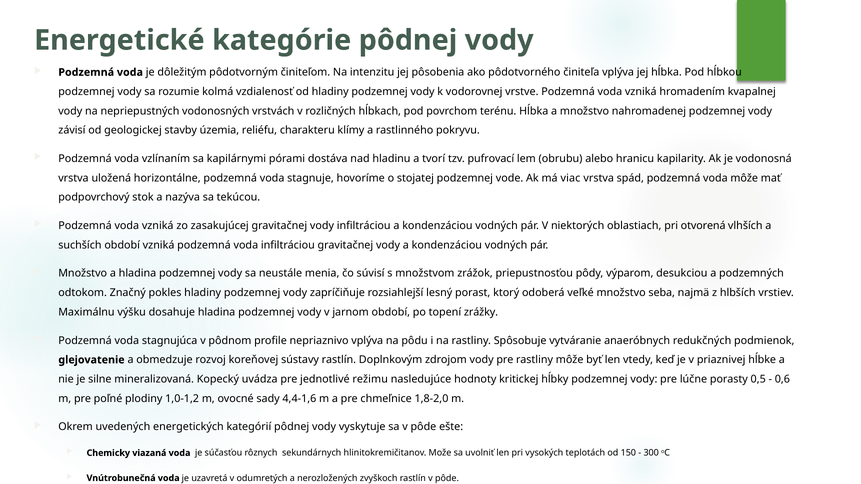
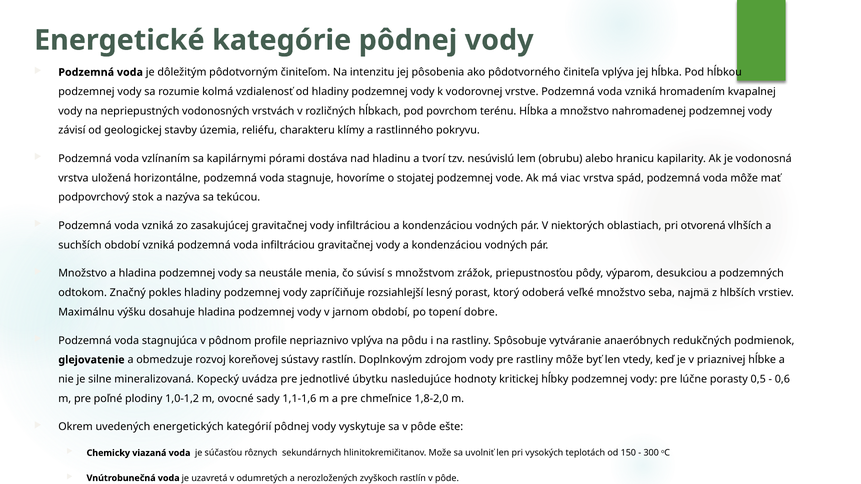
pufrovací: pufrovací -> nesúvislú (491, 159)
zrážky: zrážky -> dobre (481, 312)
režimu: režimu -> úbytku (370, 379)
4,4-1,6: 4,4-1,6 -> 1,1-1,6 (299, 399)
